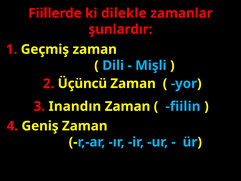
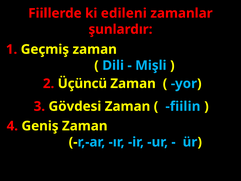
dilekle: dilekle -> edileni (124, 13)
Inandın: Inandın -> Gövdesi (75, 106)
